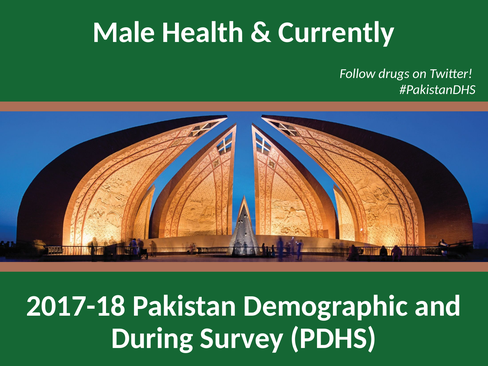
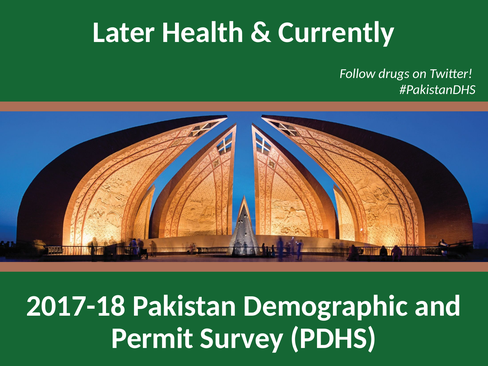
Male: Male -> Later (124, 32)
During: During -> Permit (152, 338)
